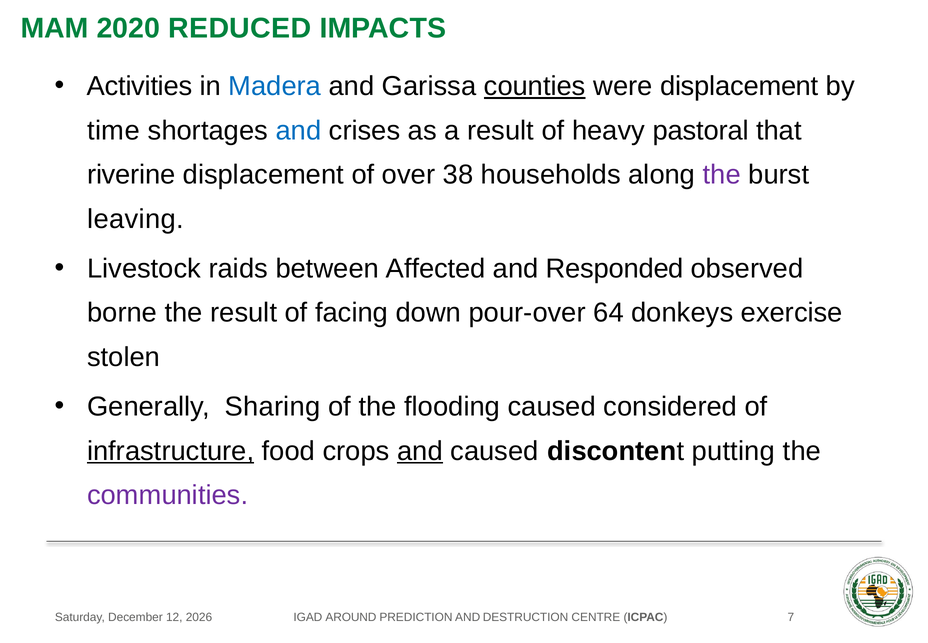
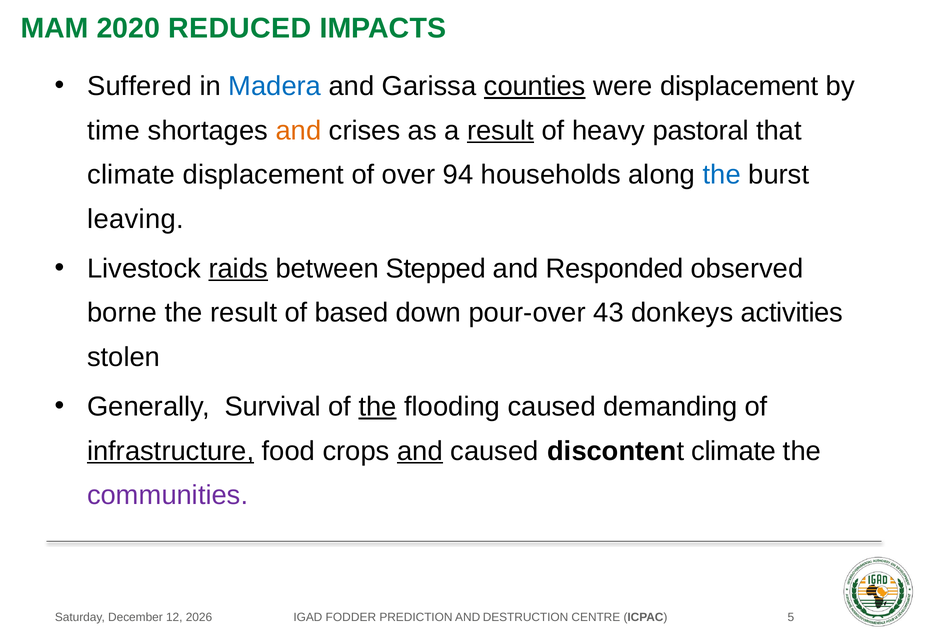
Activities: Activities -> Suffered (139, 86)
and colour: blue -> orange (298, 130)
result underline: none -> present (501, 130)
riverine: riverine -> climate (131, 175)
38: 38 -> 94 (458, 175)
the colour: purple -> blue (722, 175)
raids underline: none -> present (238, 268)
Affected: Affected -> Stepped (436, 268)
facing: facing -> based (352, 313)
64: 64 -> 43 (609, 313)
exercise: exercise -> activities (792, 313)
Sharing: Sharing -> Survival (273, 406)
the underline: none -> present (378, 406)
considered: considered -> demanding (670, 406)
discontent putting: putting -> climate (734, 451)
AROUND: AROUND -> FODDER (351, 617)
7: 7 -> 5 (791, 617)
